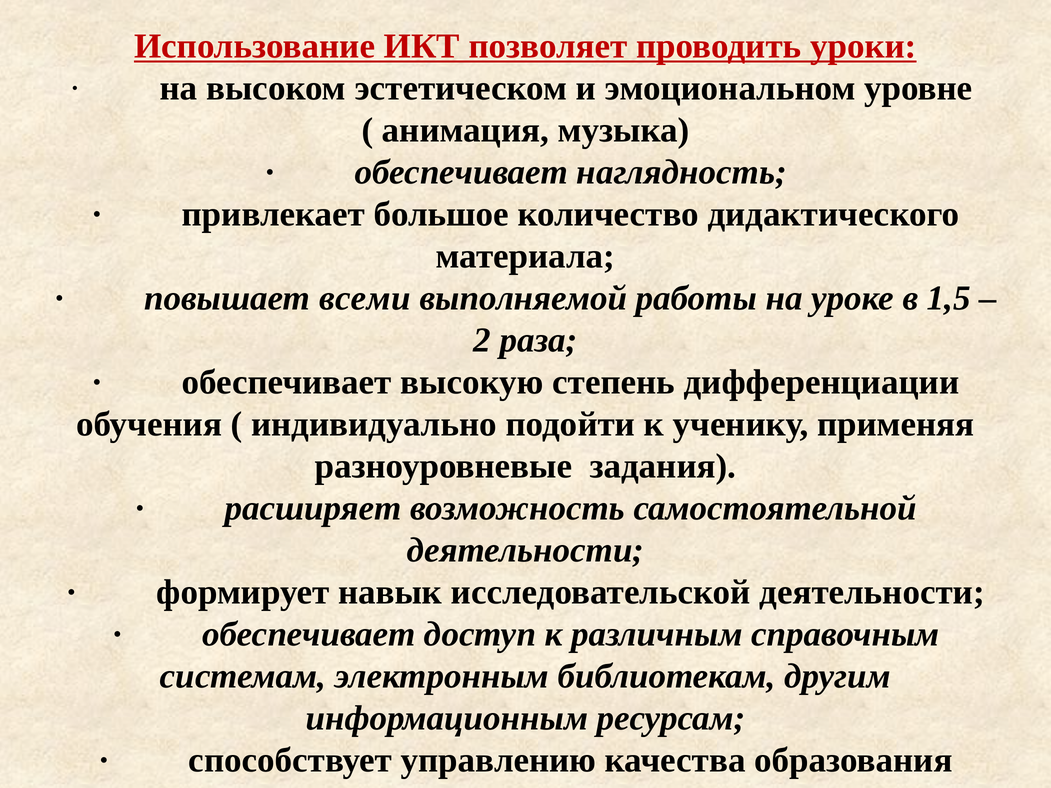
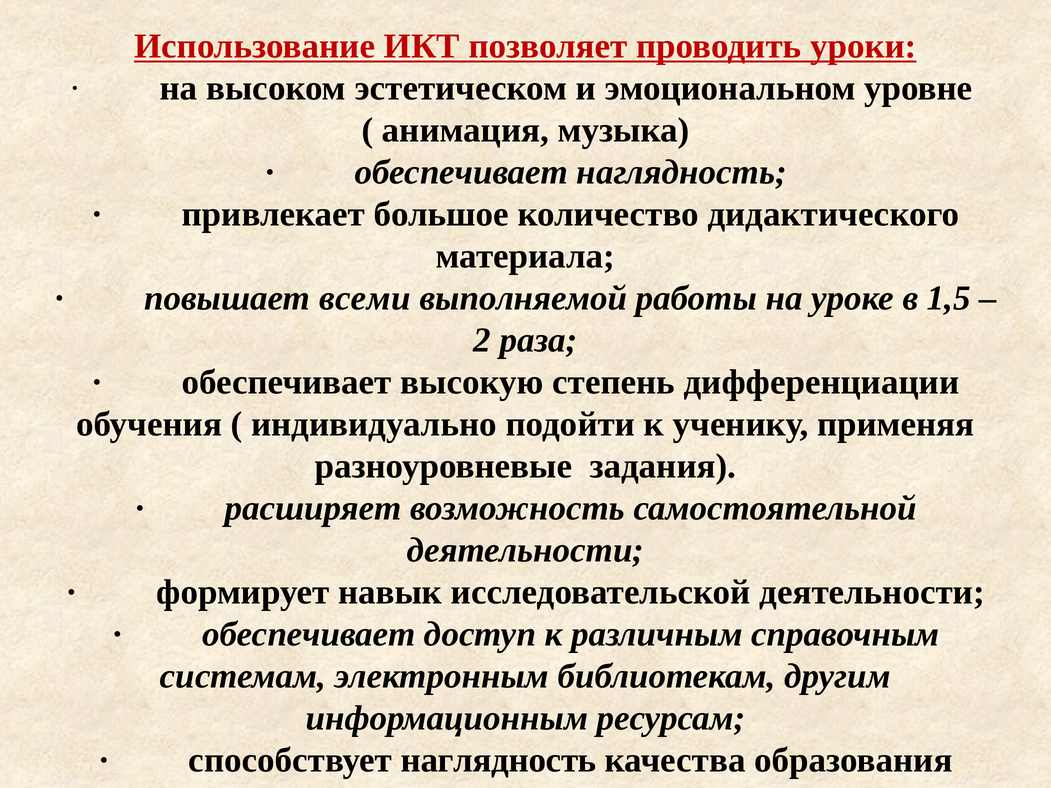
способствует управлению: управлению -> наглядность (499, 761)
